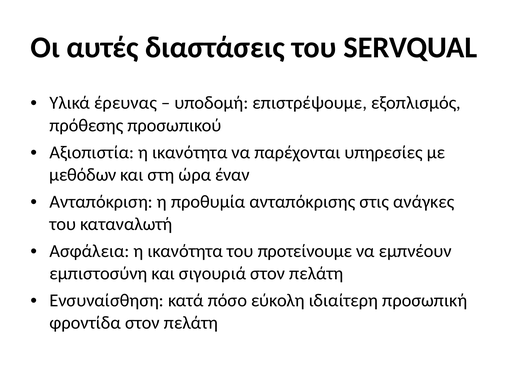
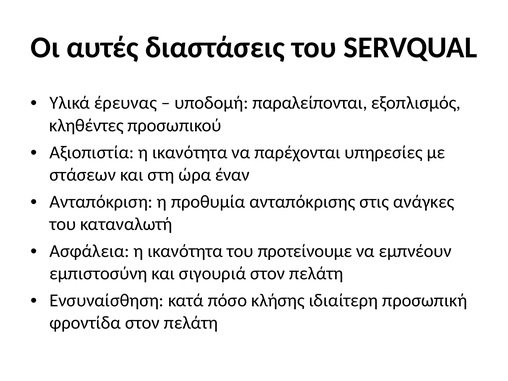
επιστρέψουμε: επιστρέψουμε -> παραλείπονται (310, 103)
πρόθεσης: πρόθεσης -> κληθέντες (86, 125)
μεθόδων: μεθόδων -> στάσεων (83, 175)
εύκολη: εύκολη -> κλήσης (278, 301)
